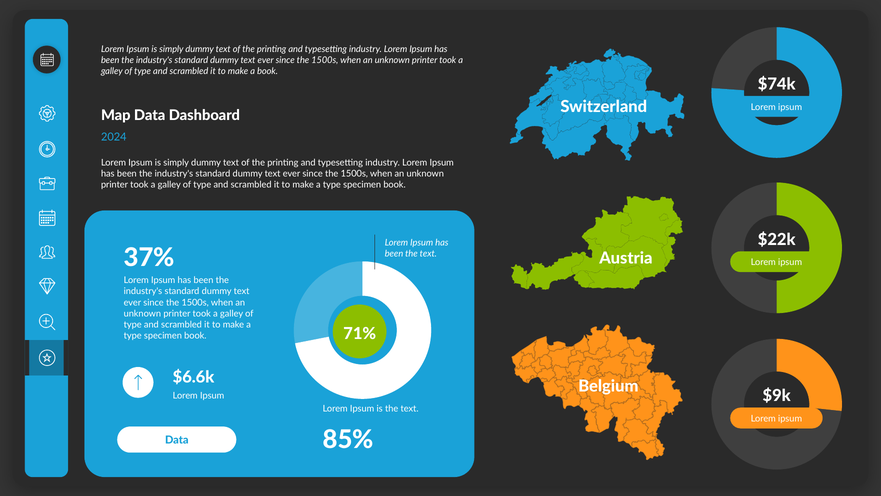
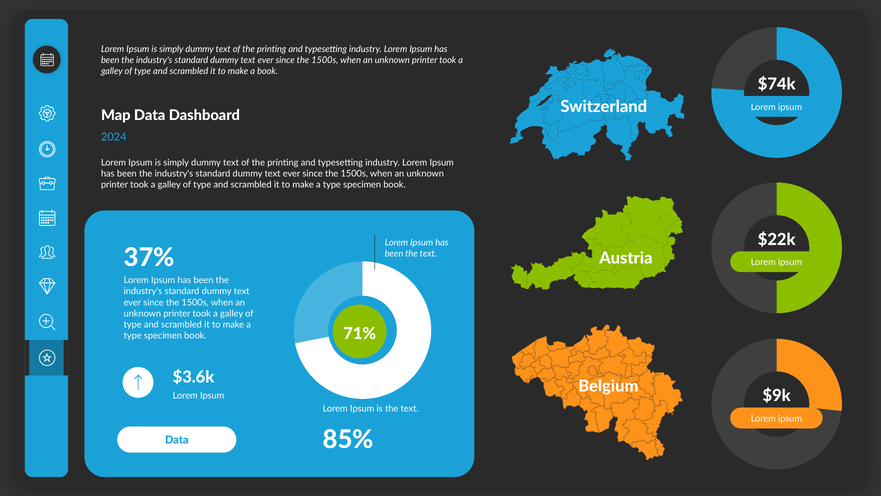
$6.6k: $6.6k -> $3.6k (194, 377)
